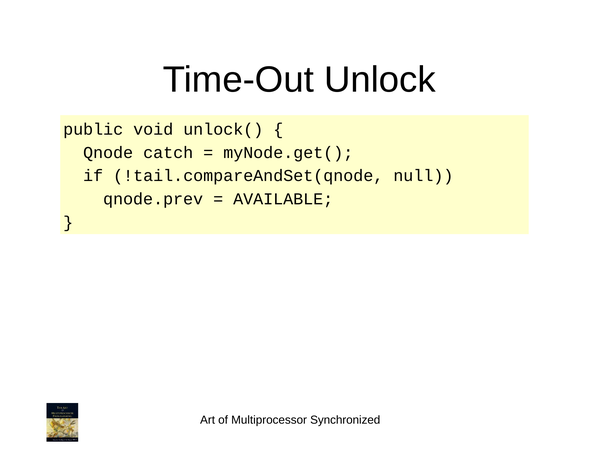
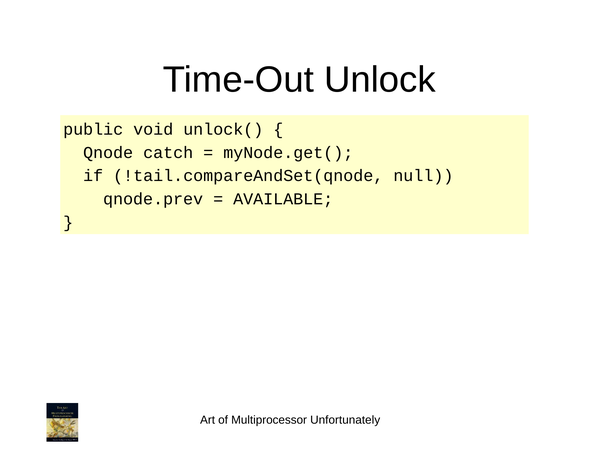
Synchronized: Synchronized -> Unfortunately (345, 420)
